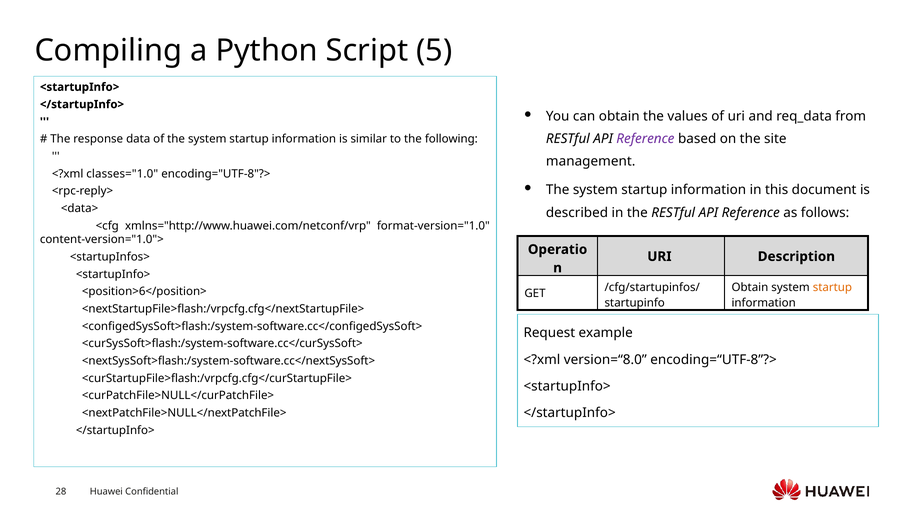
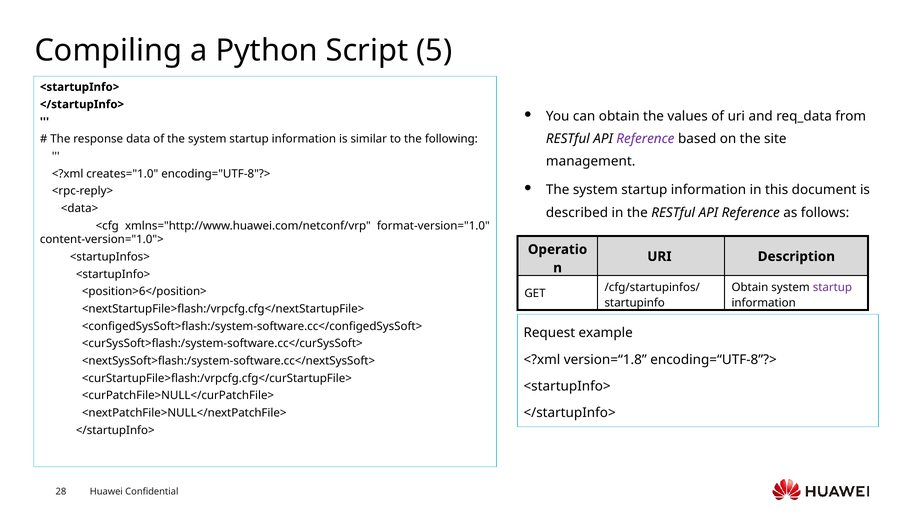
classes="1.0: classes="1.0 -> creates="1.0 (122, 174)
startup colour: orange -> purple (832, 287)
version=“8.0: version=“8.0 -> version=“1.8 (605, 359)
